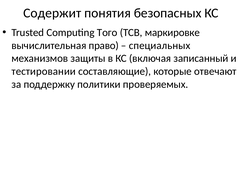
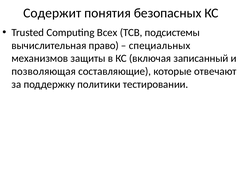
Того: Того -> Всех (107, 32)
маркировке: маркировке -> подсистемы (172, 32)
тестировании: тестировании -> позволяющая (44, 71)
проверяемых: проверяемых -> тестировании (156, 84)
